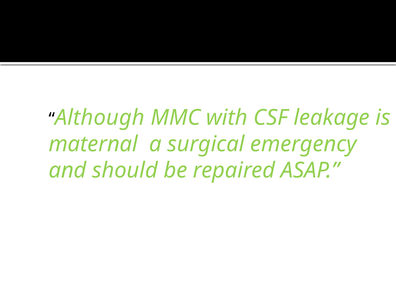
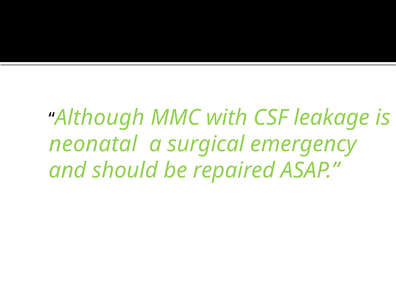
maternal: maternal -> neonatal (93, 144)
